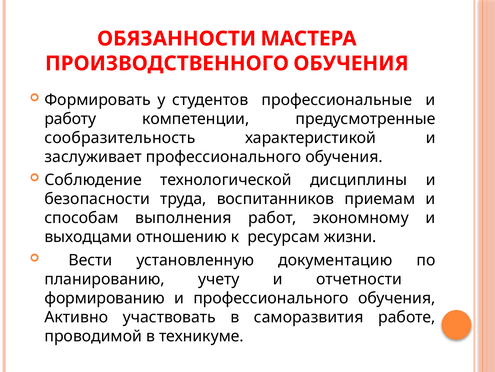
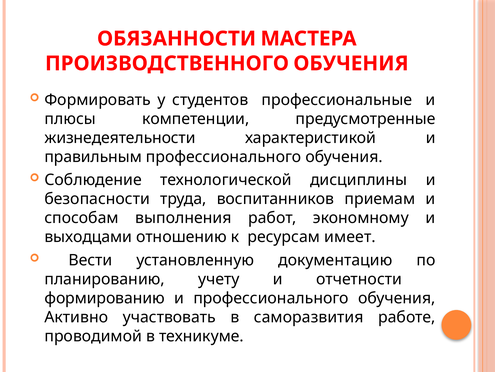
работу: работу -> плюсы (70, 119)
сообразительность: сообразительность -> жизнедеятельности (120, 138)
заслуживает: заслуживает -> правильным (93, 157)
жизни: жизни -> имеет (350, 237)
